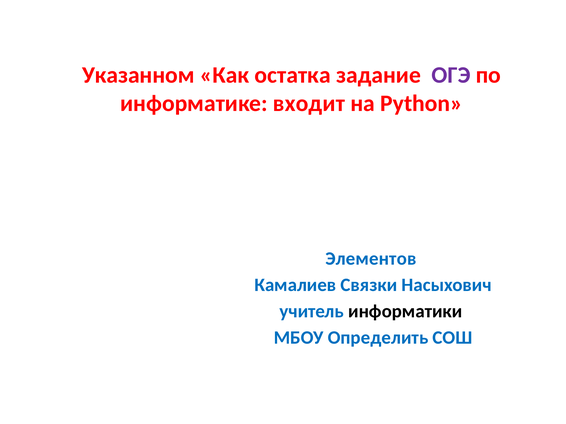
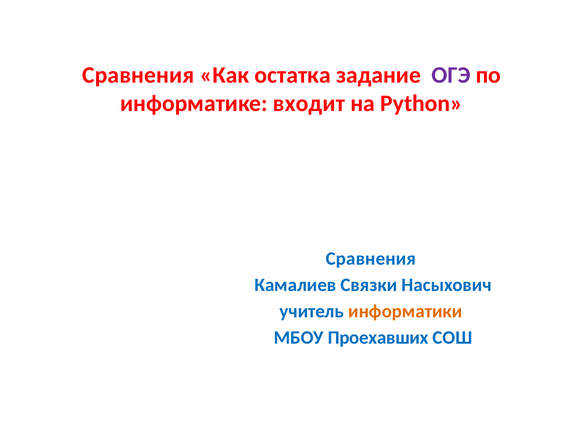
Указанном: Указанном -> Сравнения (138, 75)
Элементов: Элементов -> Сравнения (371, 259)
информатики colour: black -> orange (405, 312)
Определить: Определить -> Проехавших (378, 338)
